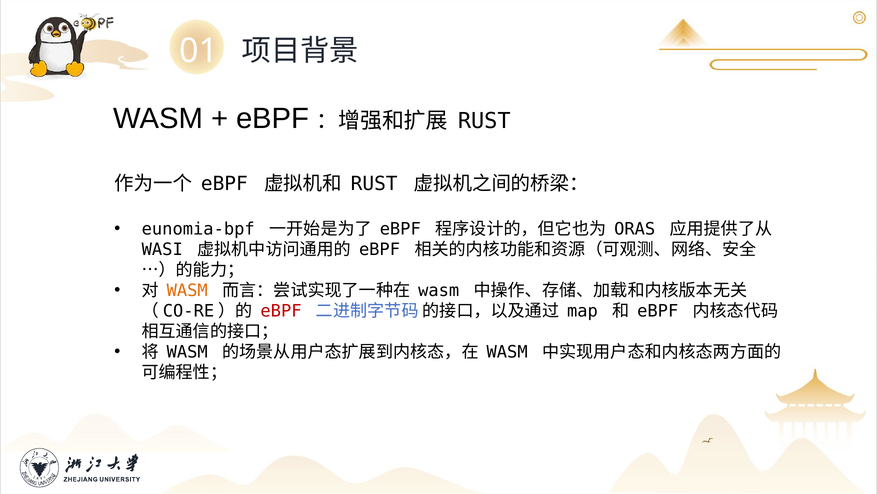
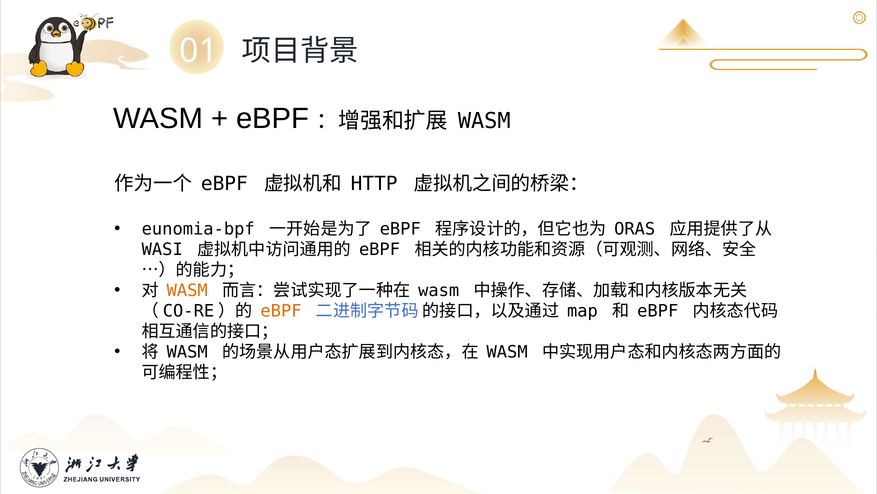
RUST: RUST -> WASM (484, 121)
RUST: RUST -> HTTP (374, 184)
eBPF colour: red -> orange (281, 311)
